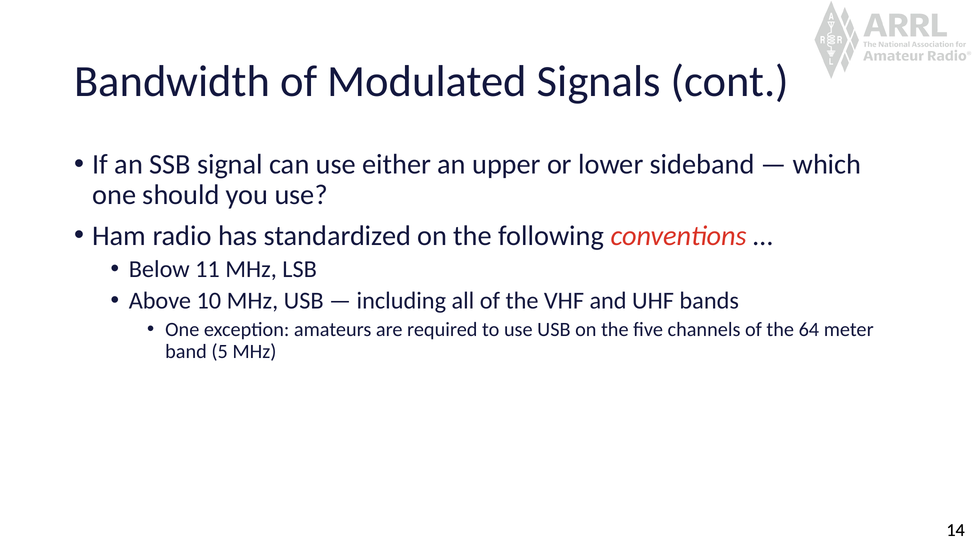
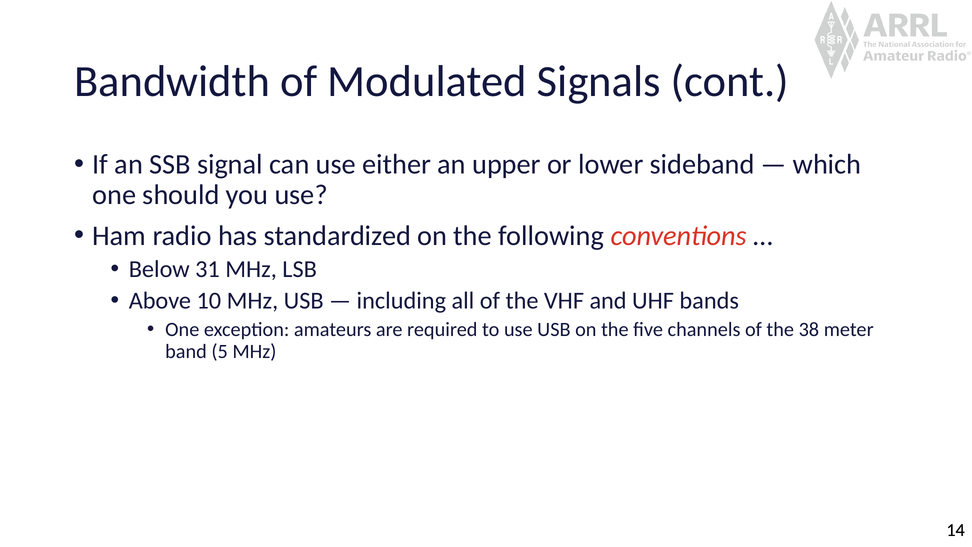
11: 11 -> 31 (208, 269)
64: 64 -> 38 (809, 329)
